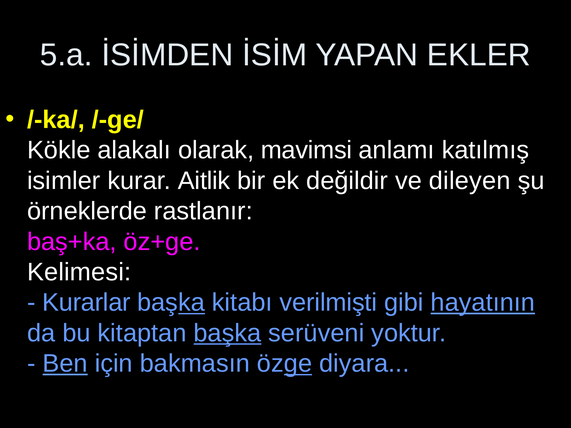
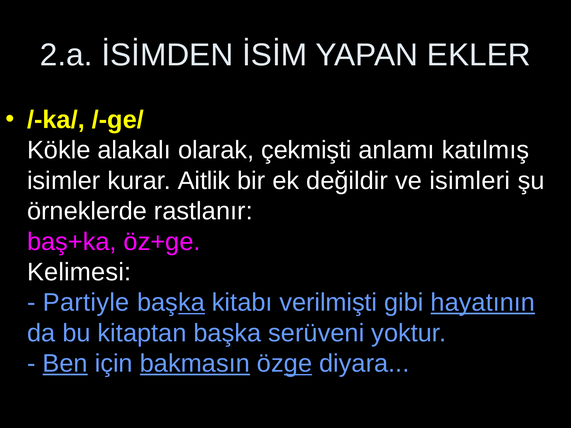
5.a: 5.a -> 2.a (66, 55)
mavimsi: mavimsi -> çekmişti (306, 150)
dileyen: dileyen -> isimleri (470, 181)
Kurarlar: Kurarlar -> Partiyle (86, 303)
başka underline: present -> none (227, 333)
bakmasın underline: none -> present (195, 364)
